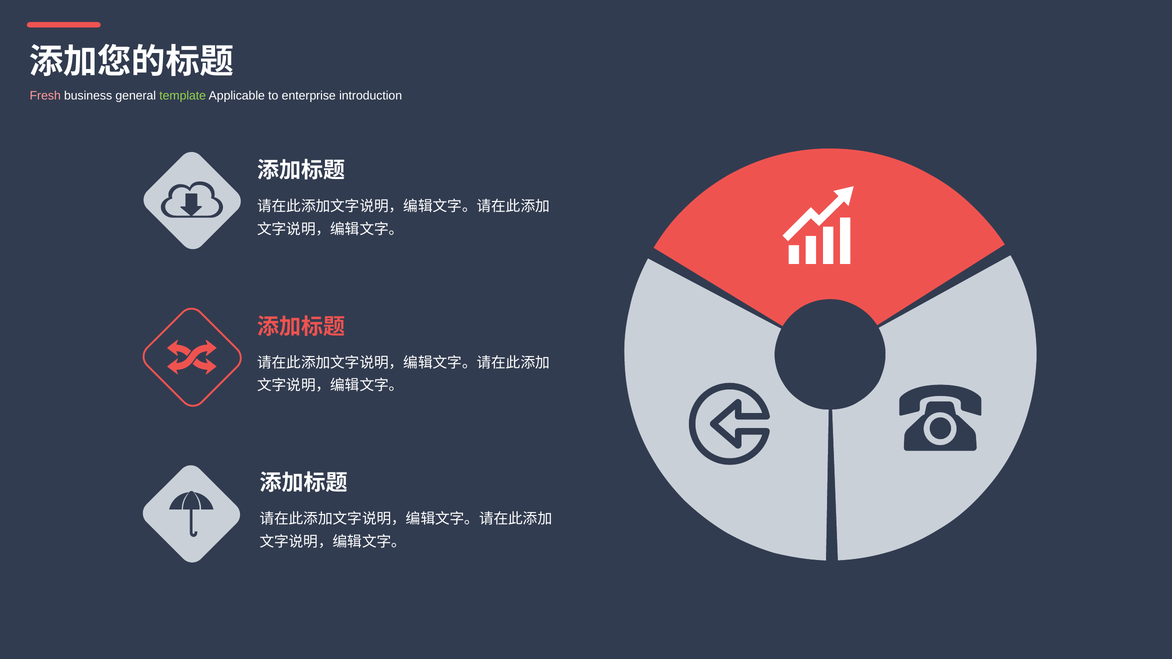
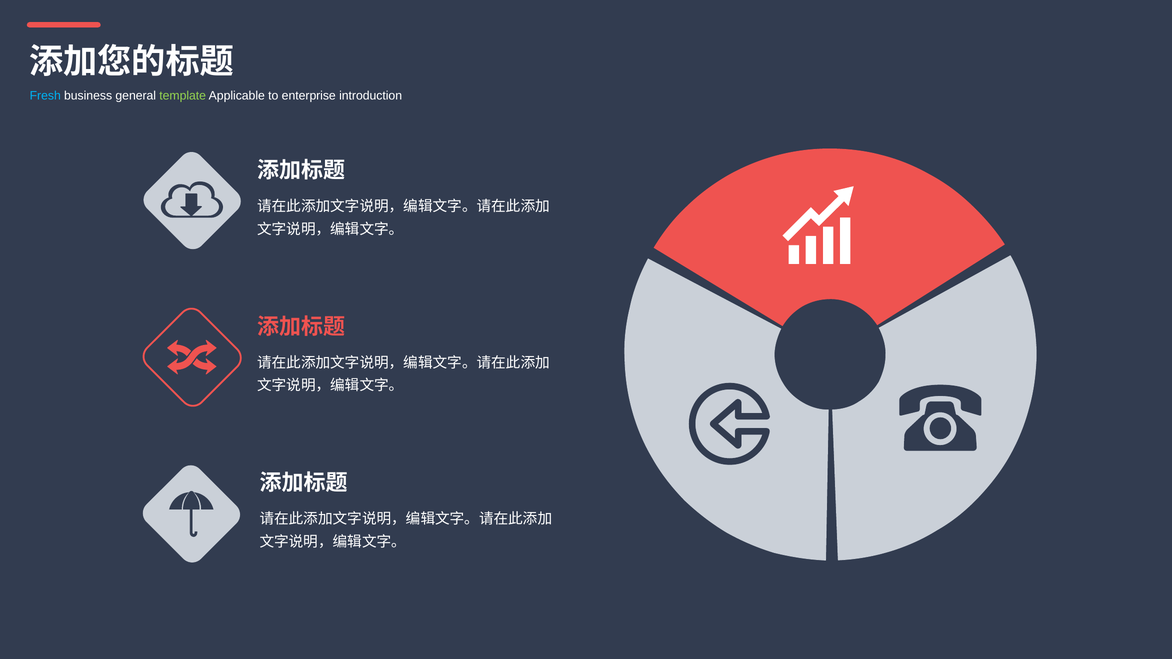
Fresh colour: pink -> light blue (45, 96)
